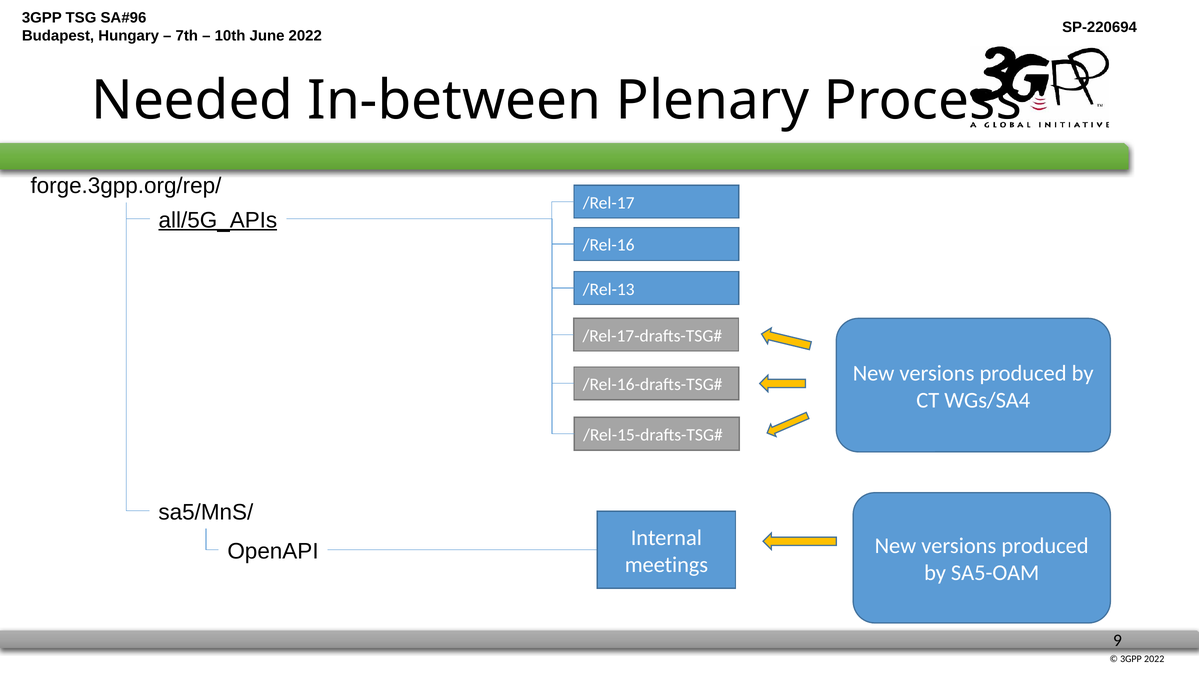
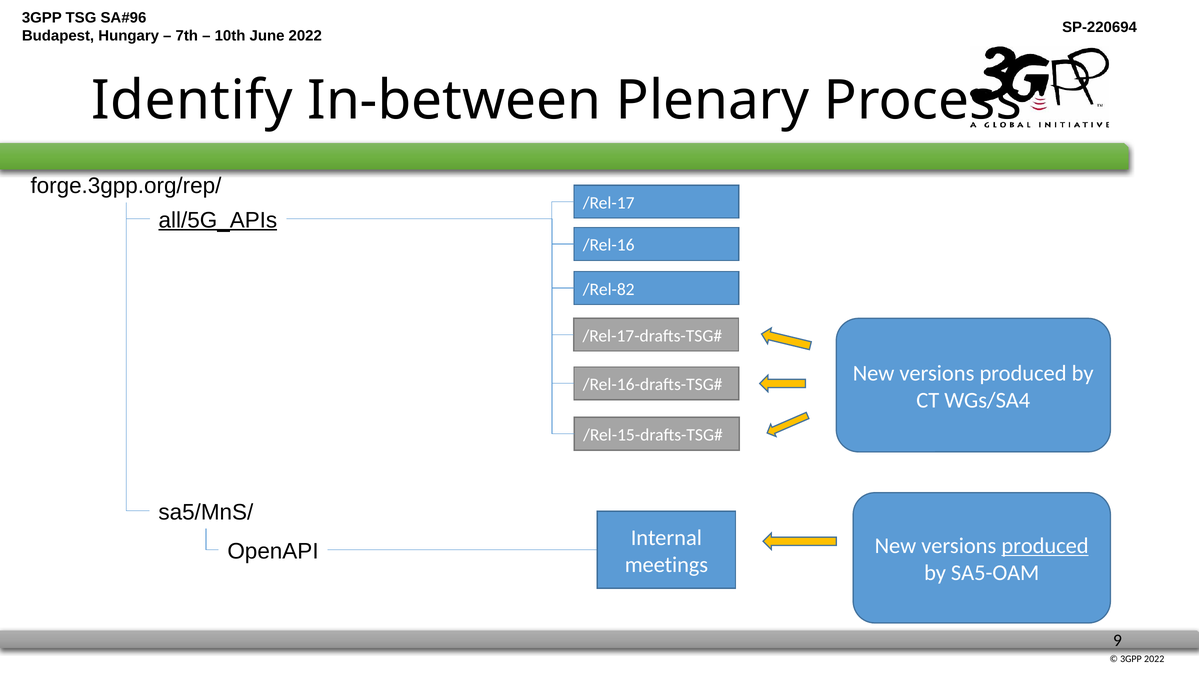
Needed: Needed -> Identify (192, 101)
/Rel-13: /Rel-13 -> /Rel-82 (609, 289)
produced underline: none -> present (1045, 546)
